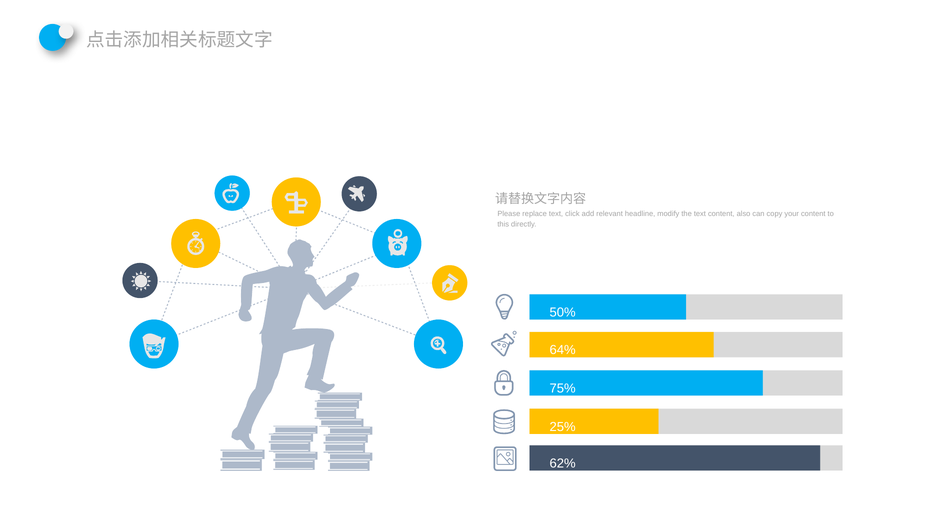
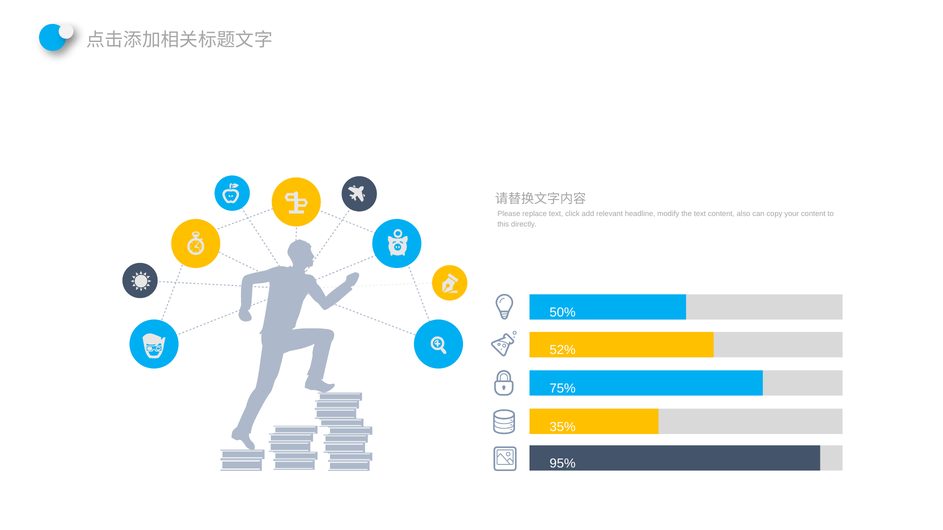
64%: 64% -> 52% (563, 350)
25%: 25% -> 35% (563, 427)
62%: 62% -> 95% (563, 464)
